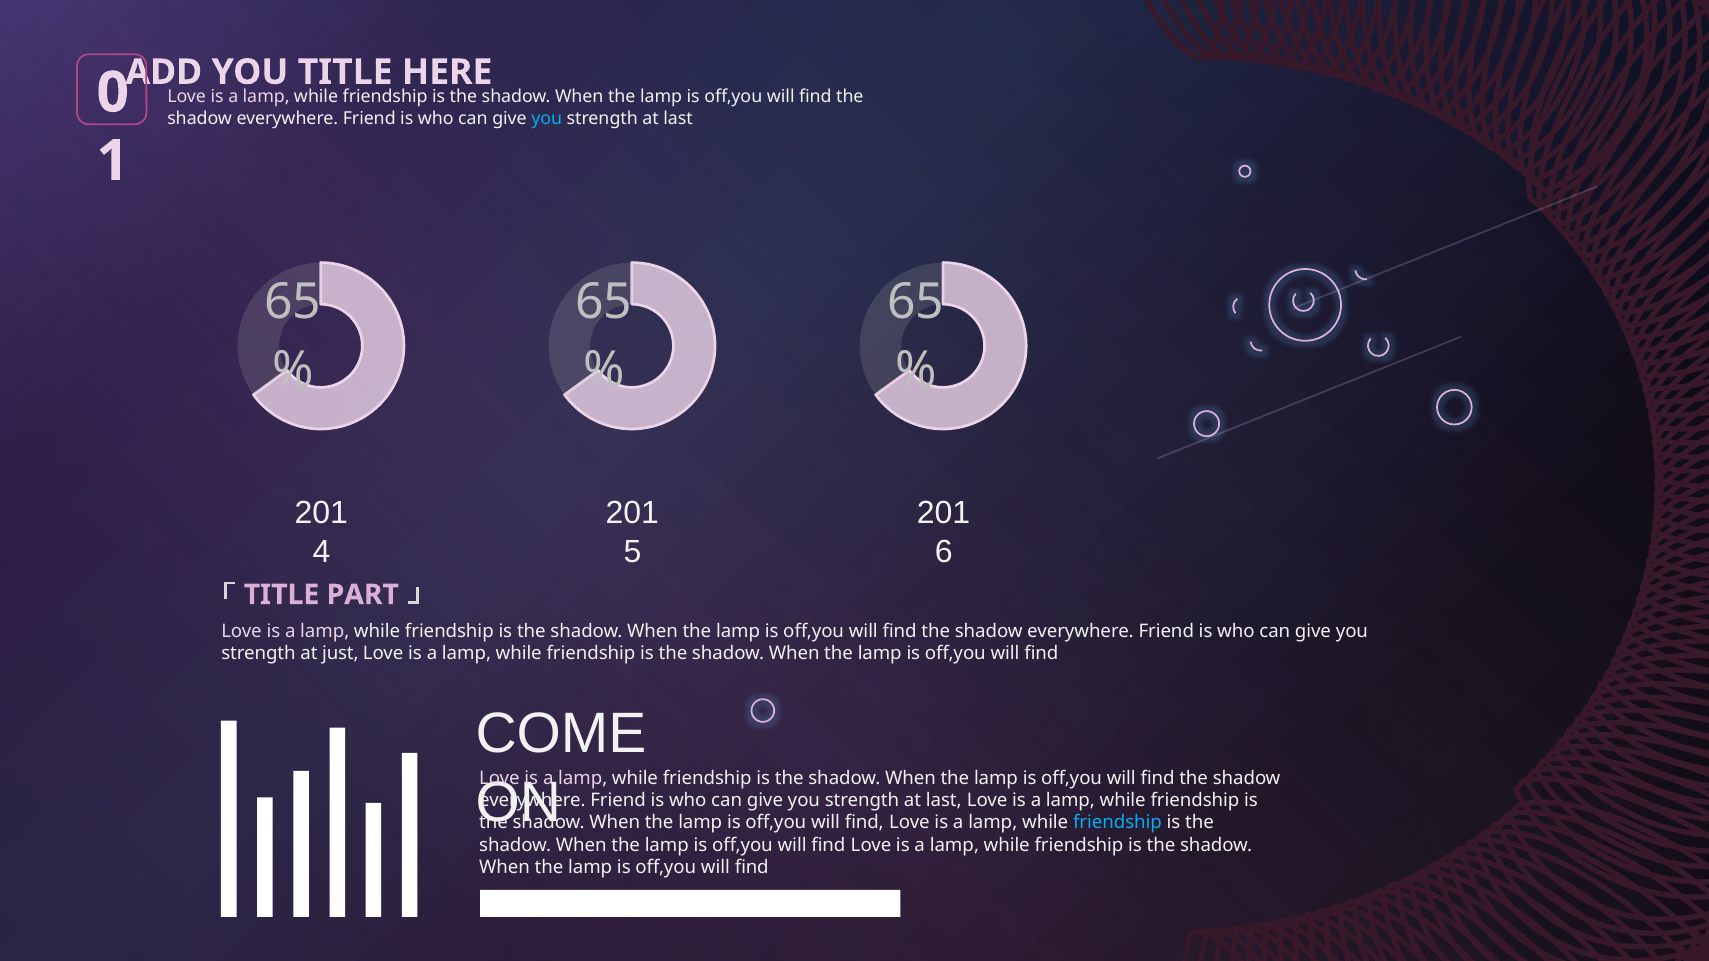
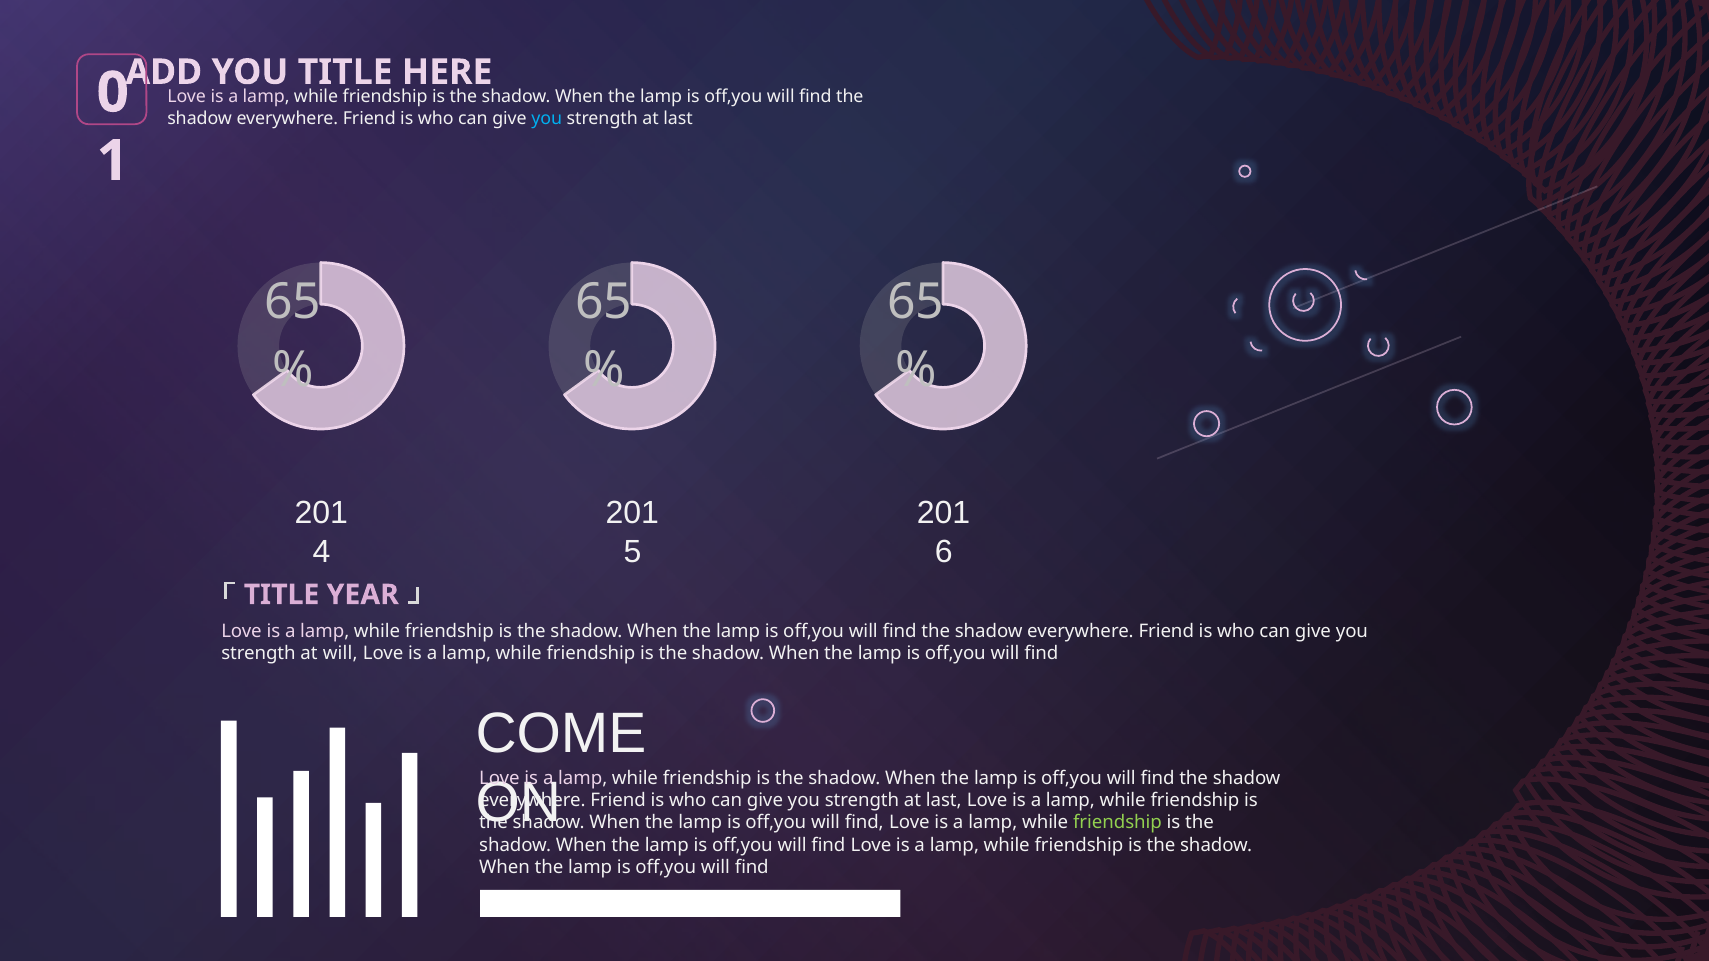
PART: PART -> YEAR (363, 595)
at just: just -> will (340, 654)
friendship colour: light blue -> light green (1117, 823)
